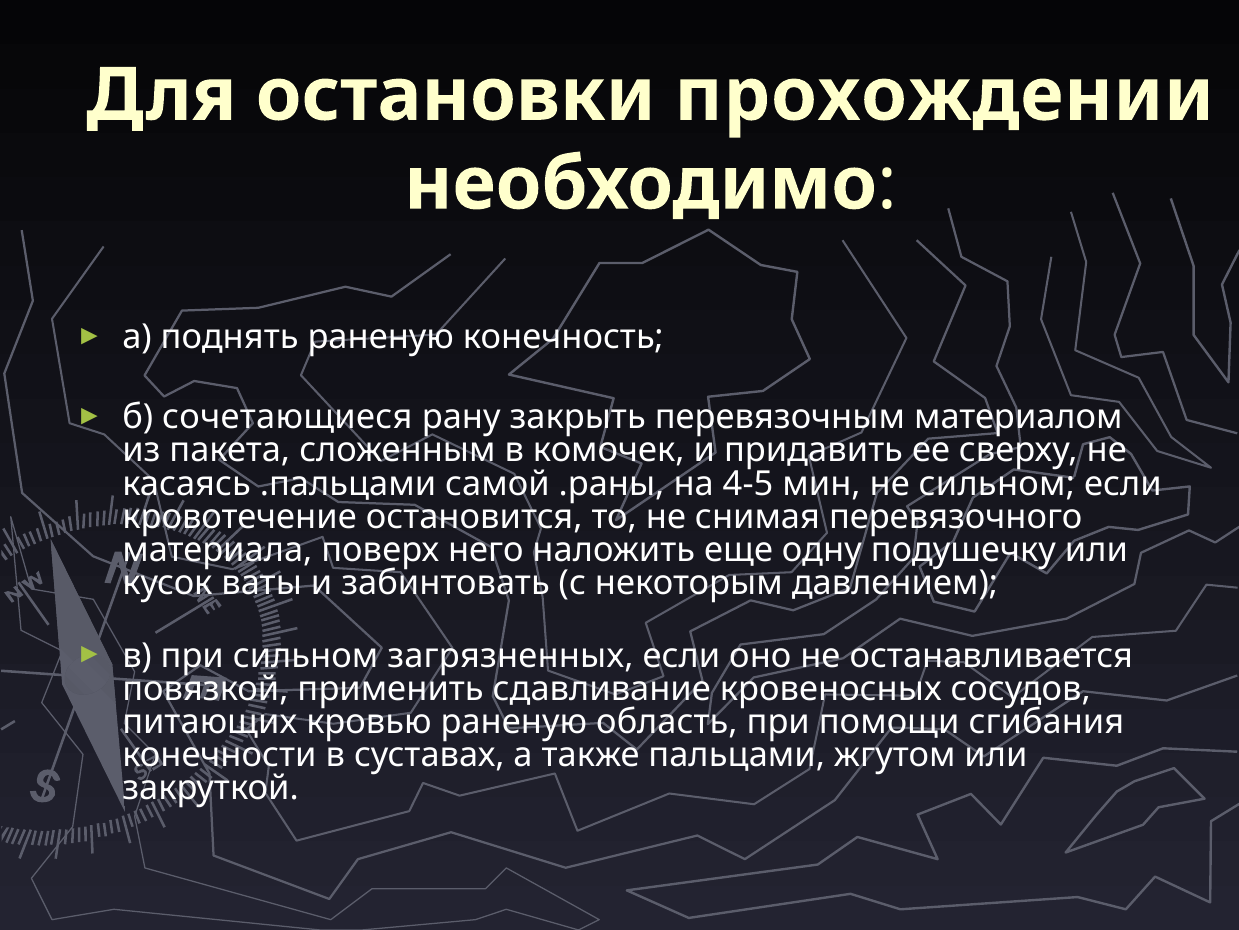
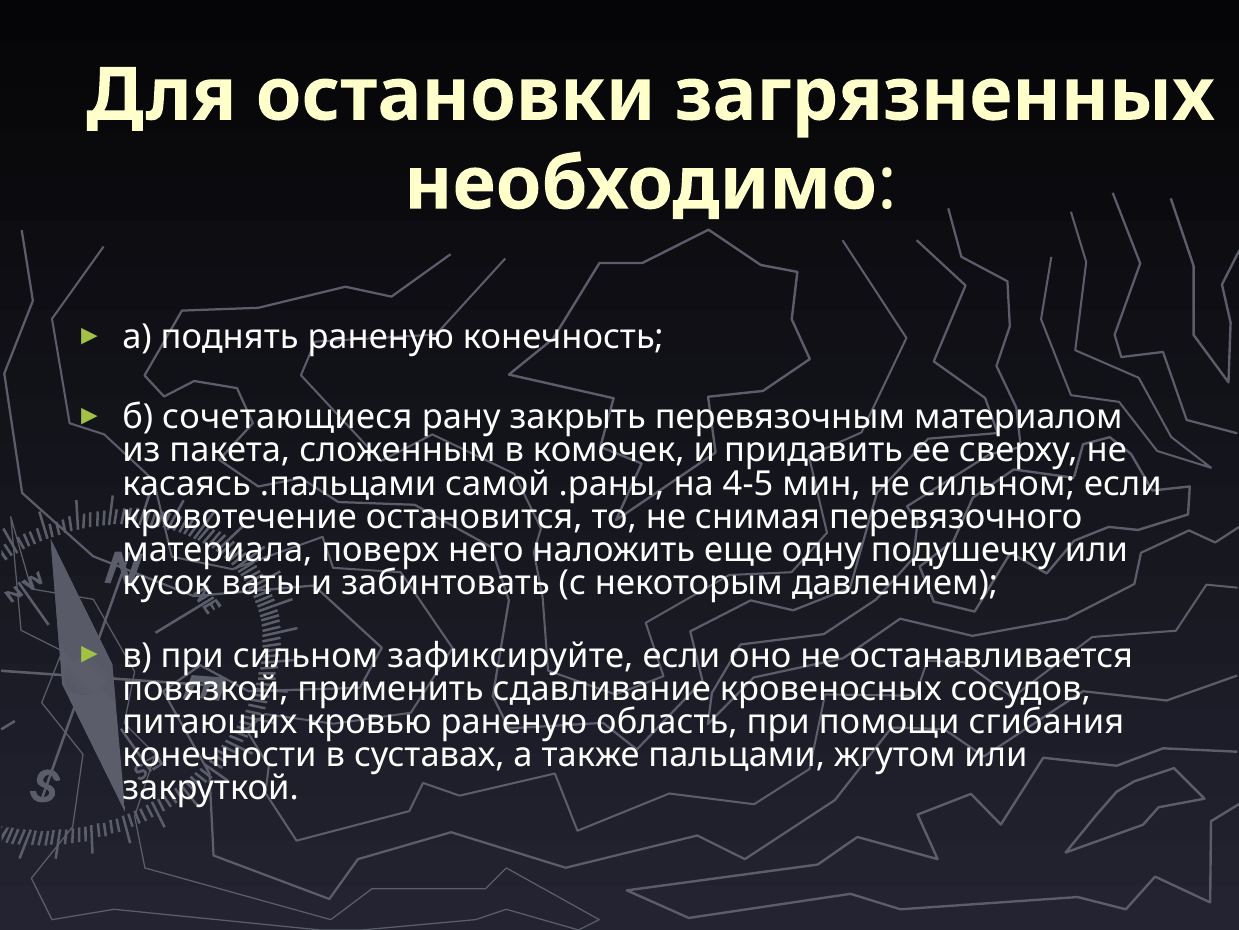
прохождении: прохождении -> загрязненных (945, 95)
загрязненных: загрязненных -> зафиксируйте (510, 655)
